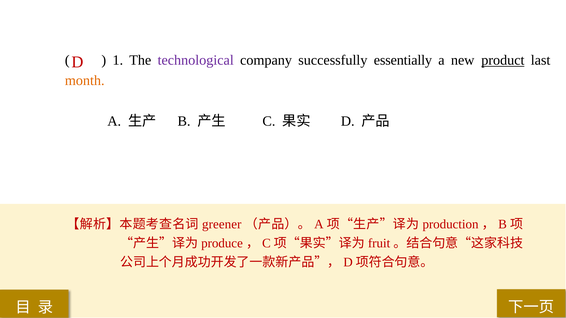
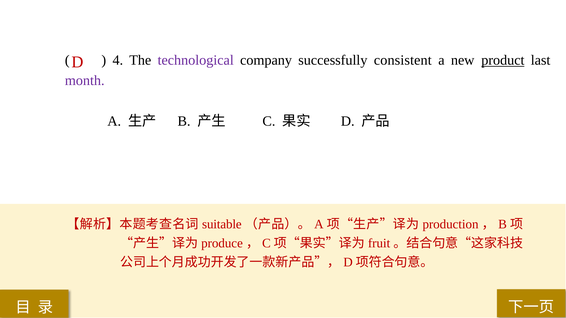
1: 1 -> 4 (118, 60)
essentially: essentially -> consistent (403, 60)
month colour: orange -> purple (85, 80)
greener: greener -> suitable (222, 225)
